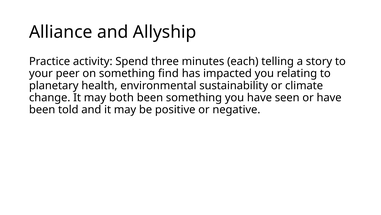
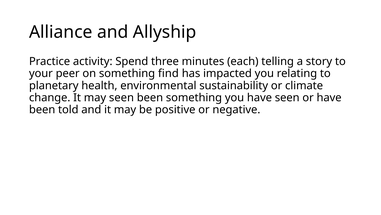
may both: both -> seen (121, 97)
